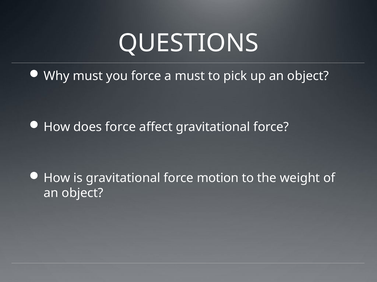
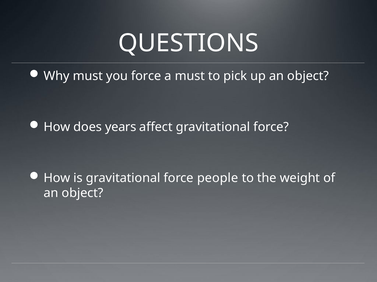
does force: force -> years (121, 127)
motion: motion -> people (218, 179)
